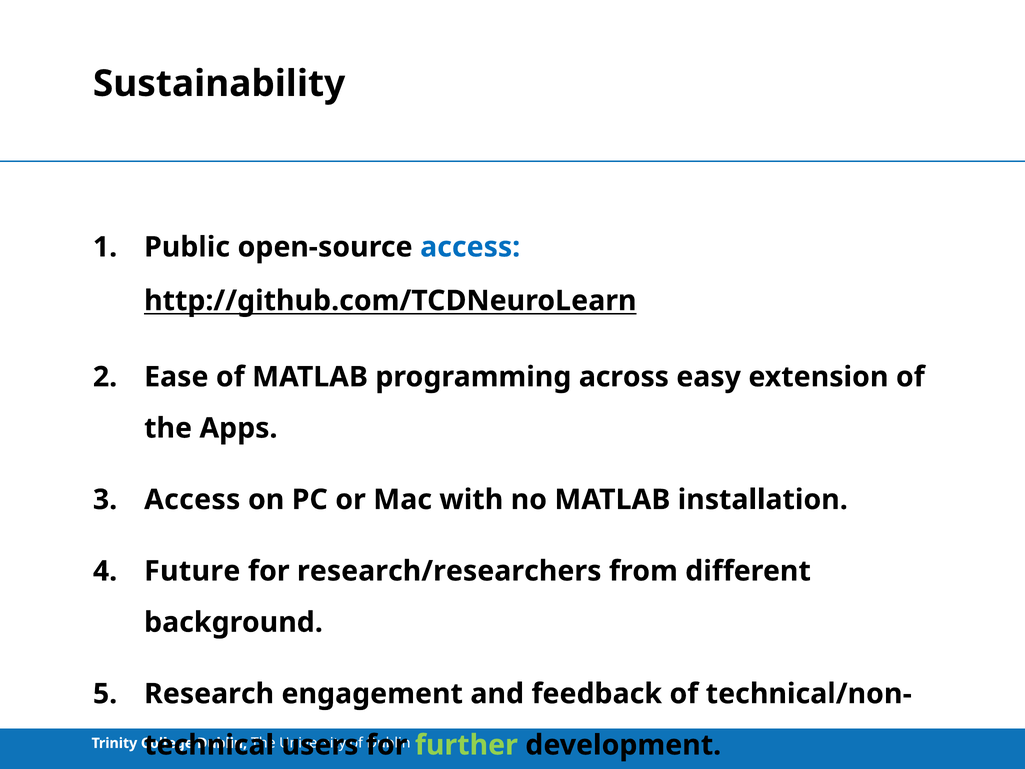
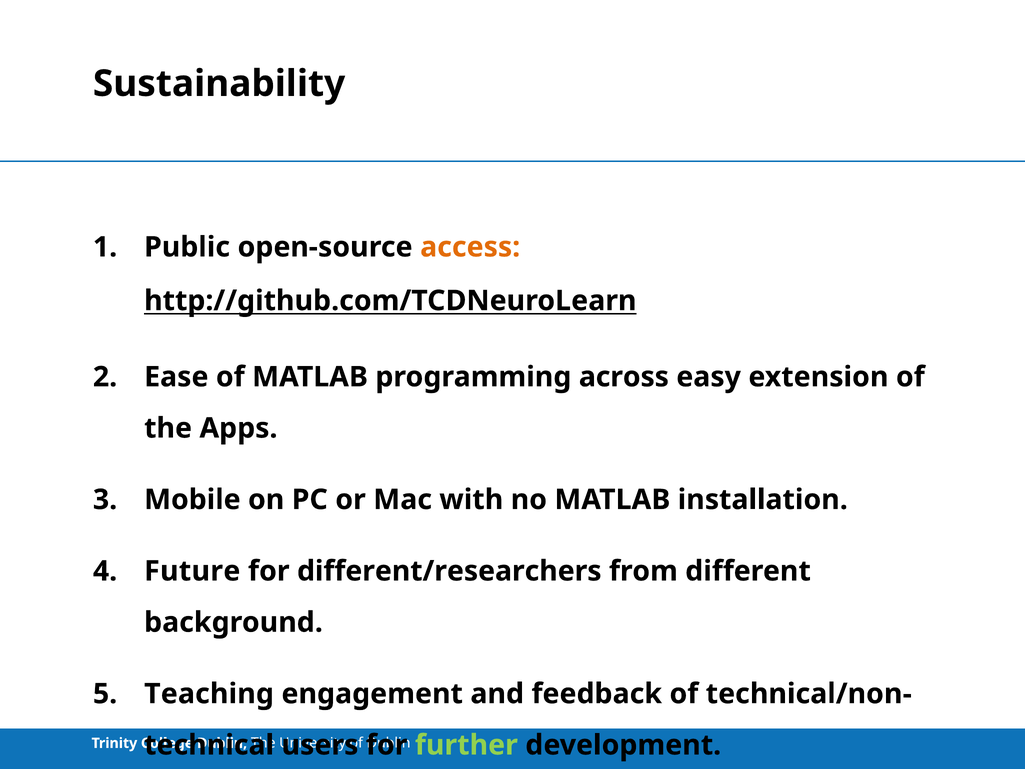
access colour: blue -> orange (470, 247)
Access: Access -> Mobile (192, 500)
research/researchers: research/researchers -> different/researchers (449, 571)
Research: Research -> Teaching (209, 694)
